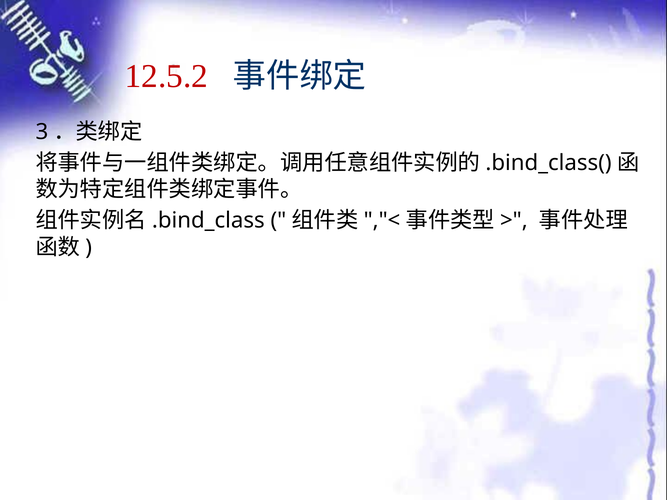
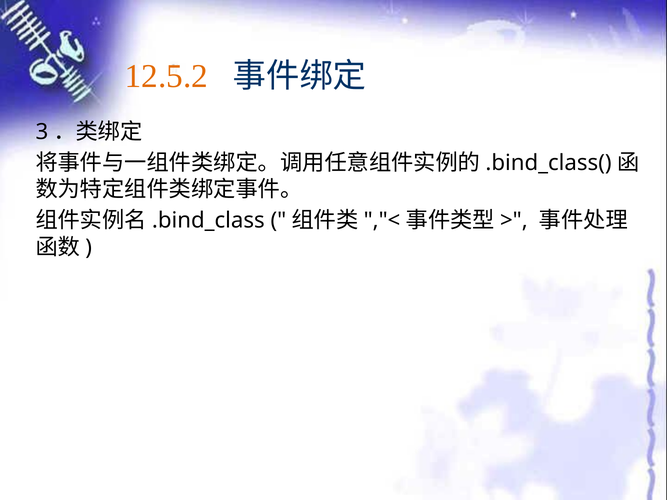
12.5.2 colour: red -> orange (166, 76)
